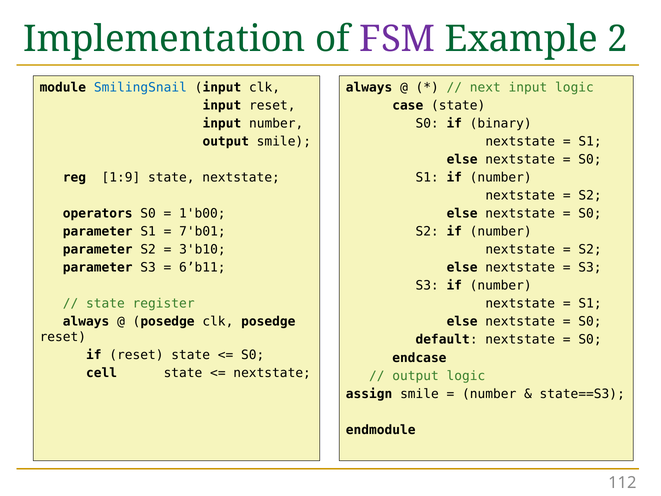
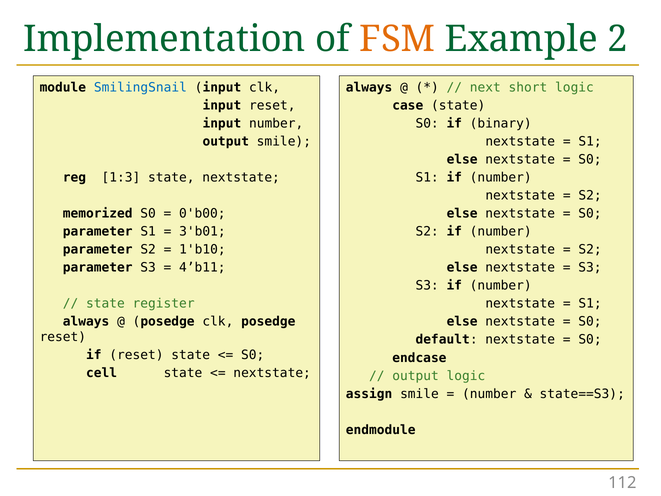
FSM colour: purple -> orange (397, 39)
next input: input -> short (528, 87)
1:9: 1:9 -> 1:3 (121, 178)
operators: operators -> memorized (98, 214)
1'b00: 1'b00 -> 0'b00 (202, 214)
7'b01: 7'b01 -> 3'b01 (202, 232)
3'b10: 3'b10 -> 1'b10 (202, 250)
6’b11: 6’b11 -> 4’b11 (202, 268)
